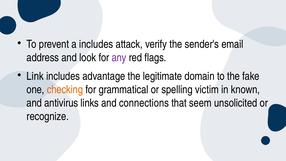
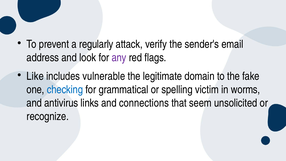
a includes: includes -> regularly (96, 44)
Link: Link -> Like (35, 76)
advantage: advantage -> vulnerable (104, 76)
checking colour: orange -> blue (65, 90)
known: known -> worms (245, 90)
